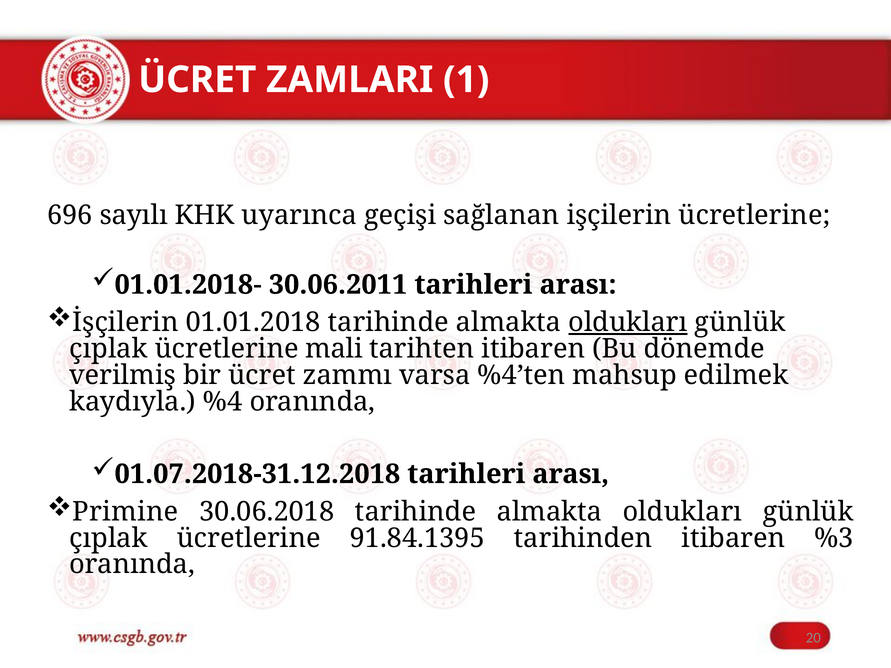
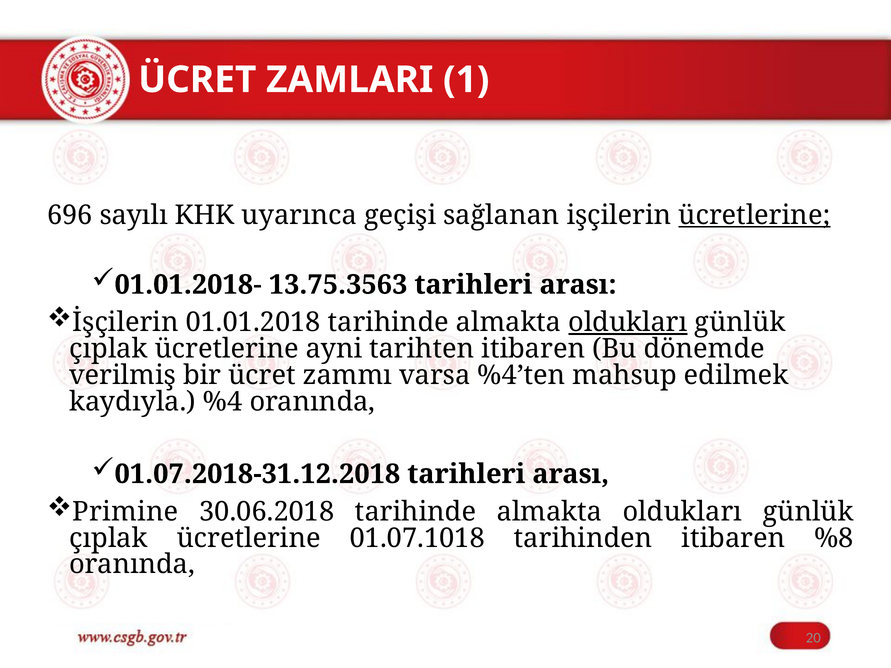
ücretlerine underline: none -> present (754, 215)
30.06.2011: 30.06.2011 -> 13.75.3563 (338, 285)
mali: mali -> ayni (334, 349)
91.84.1395: 91.84.1395 -> 01.07.1018 (417, 538)
%3: %3 -> %8 (834, 538)
